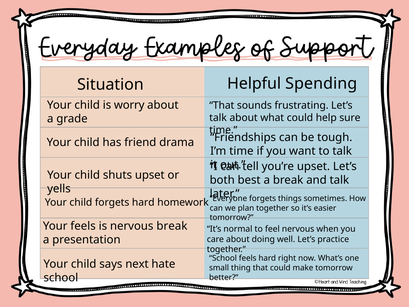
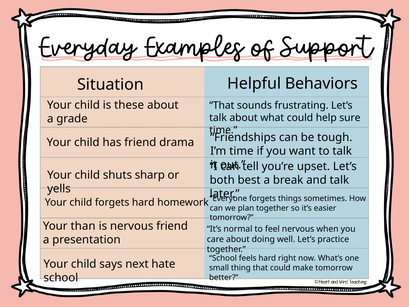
Spending: Spending -> Behaviors (321, 83)
worry: worry -> these (129, 105)
shuts upset: upset -> sharp (150, 175)
Your feels: feels -> than (83, 226)
nervous break: break -> friend (172, 226)
